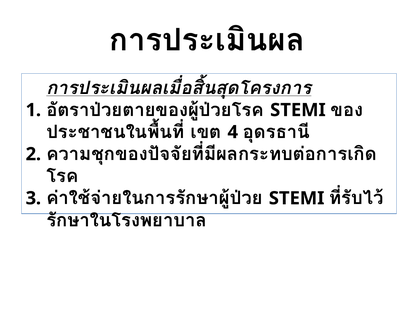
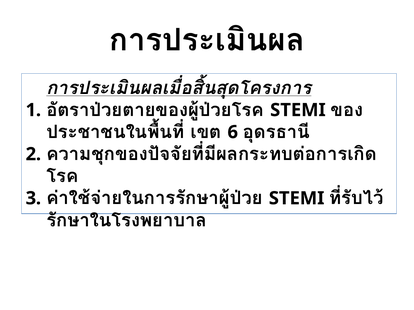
4: 4 -> 6 (233, 132)
